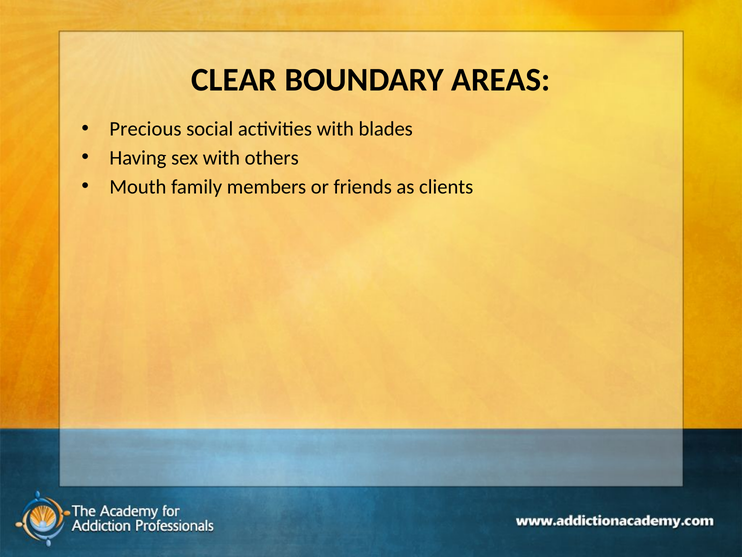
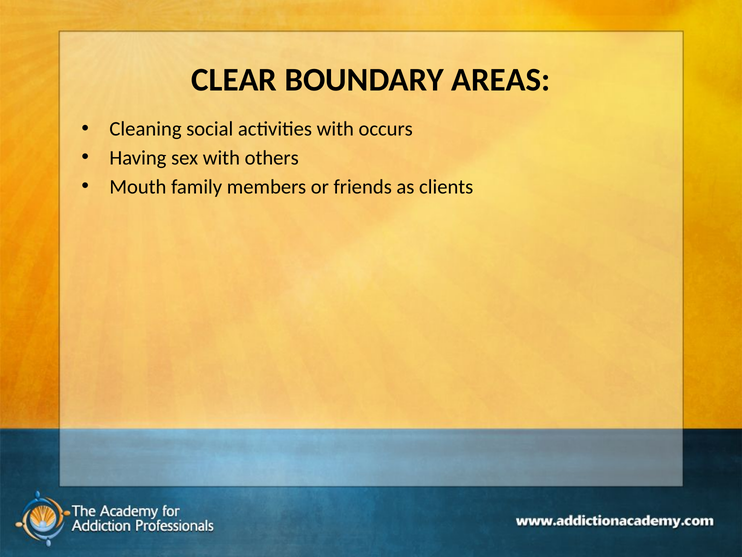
Precious: Precious -> Cleaning (146, 129)
blades: blades -> occurs (386, 129)
